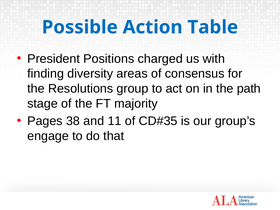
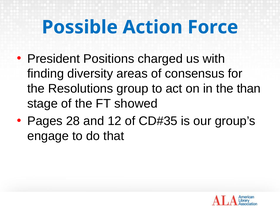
Table: Table -> Force (213, 27)
path: path -> than (249, 89)
majority: majority -> showed (136, 104)
38: 38 -> 28 (73, 121)
11: 11 -> 12 (115, 121)
